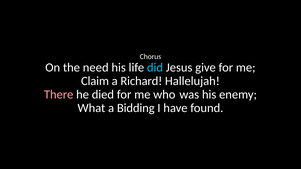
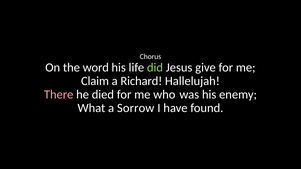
need: need -> word (96, 68)
did colour: light blue -> light green (155, 68)
Bidding: Bidding -> Sorrow (136, 108)
